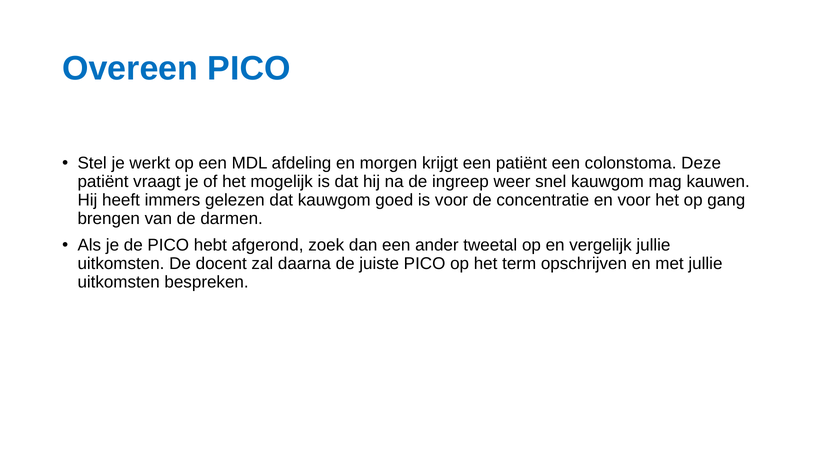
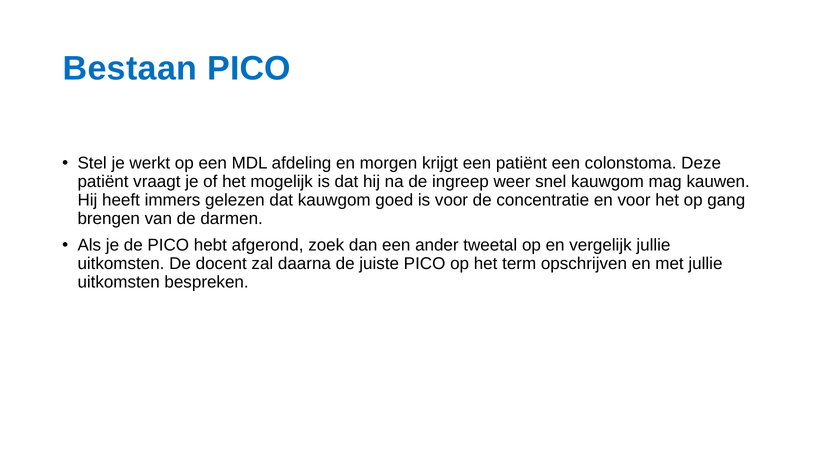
Overeen: Overeen -> Bestaan (130, 69)
